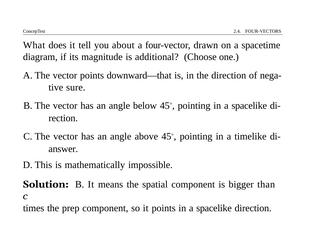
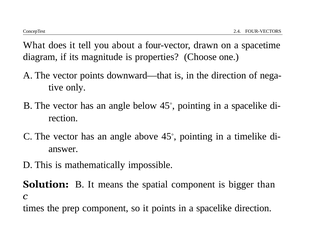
additional: additional -> properties (157, 57)
sure: sure -> only (76, 87)
